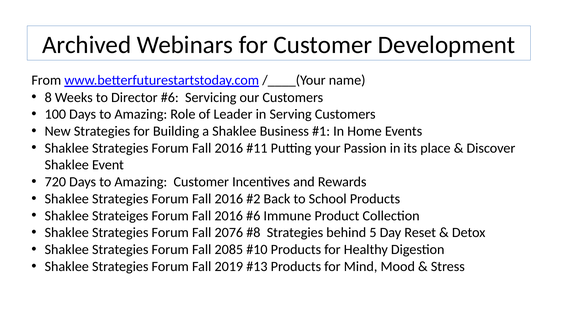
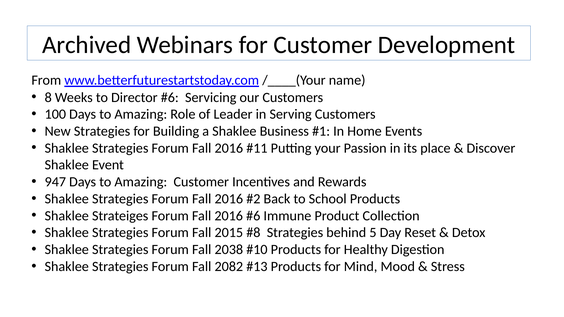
720: 720 -> 947 (55, 182)
2076: 2076 -> 2015 (229, 233)
2085: 2085 -> 2038 (229, 250)
2019: 2019 -> 2082 (229, 267)
